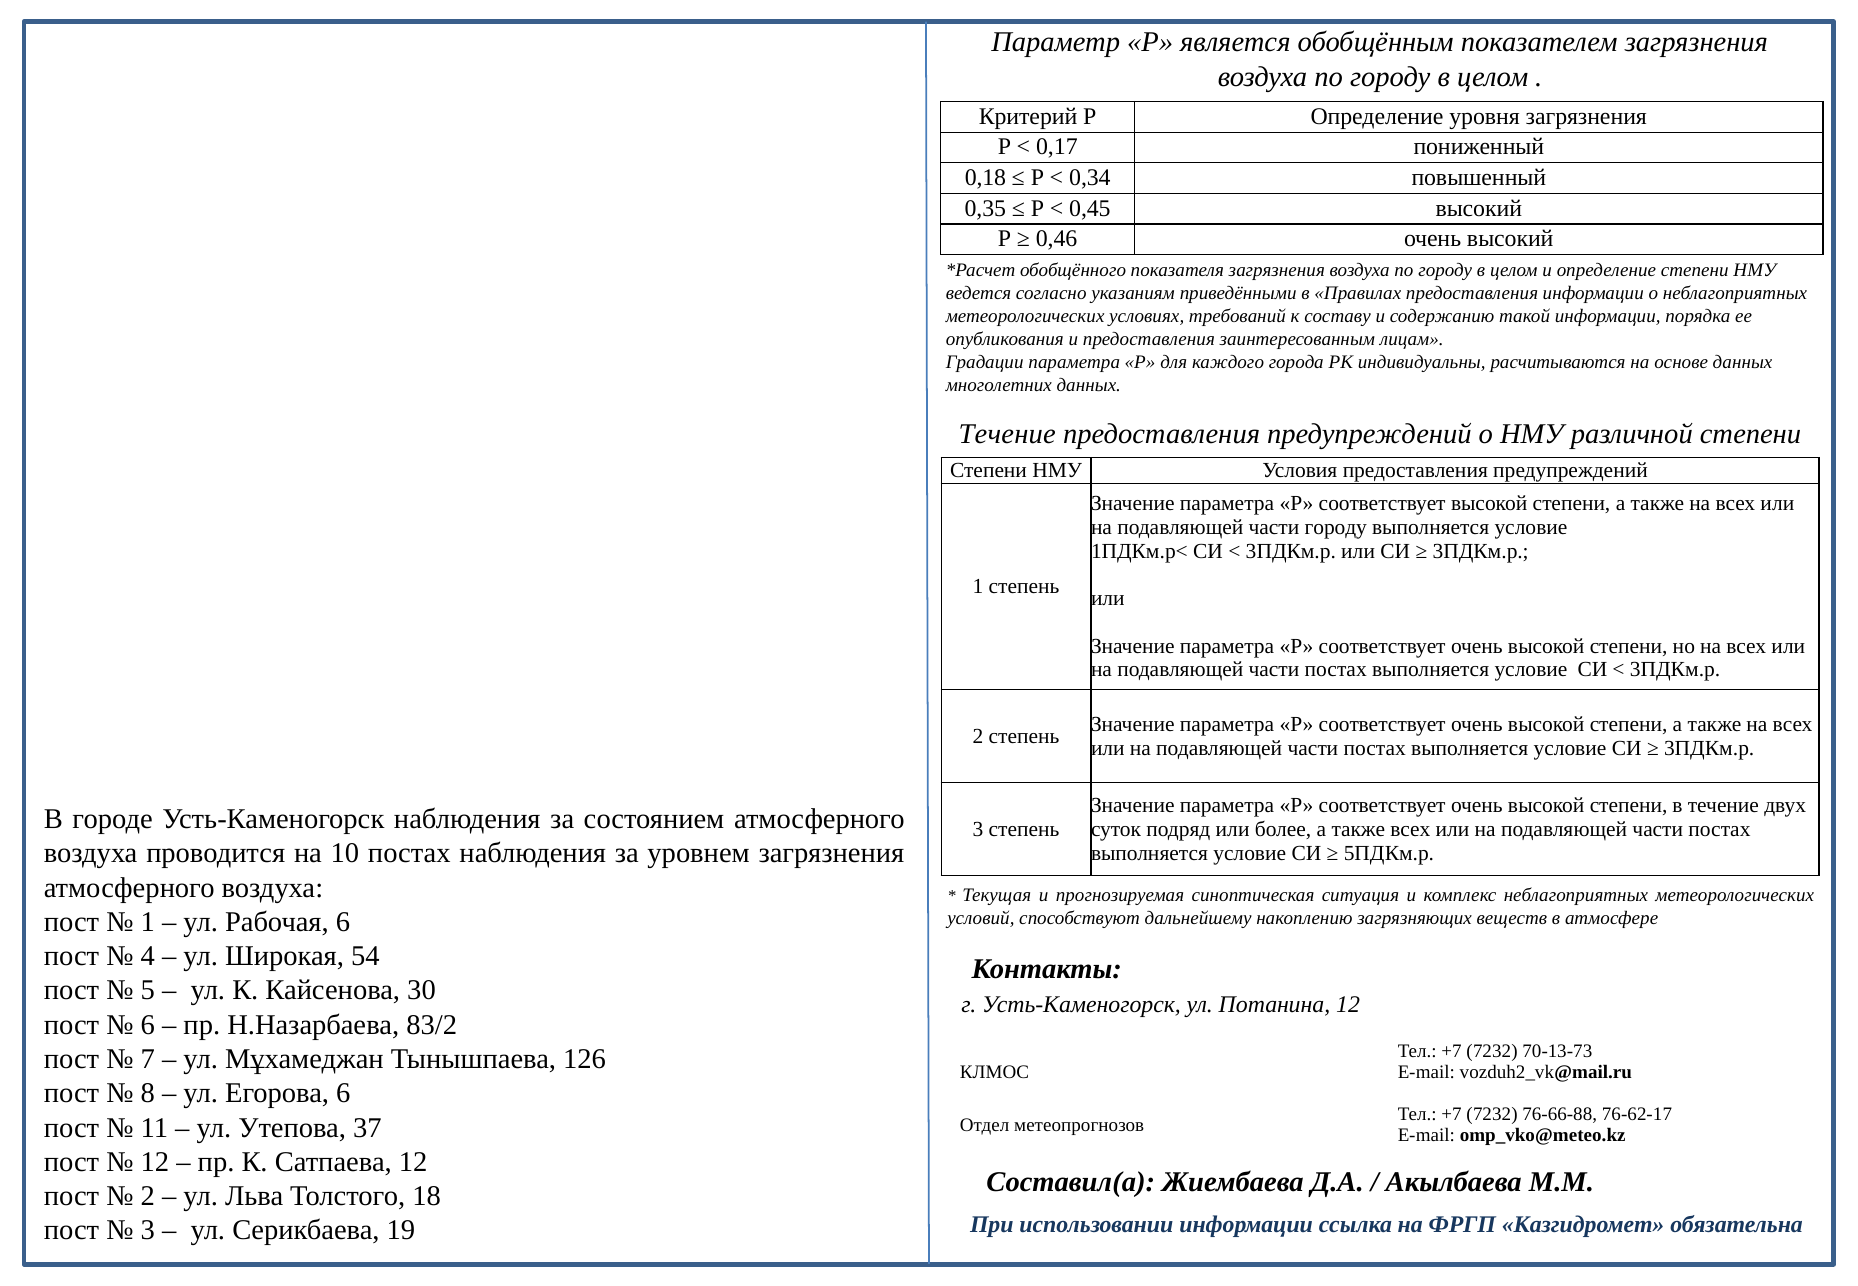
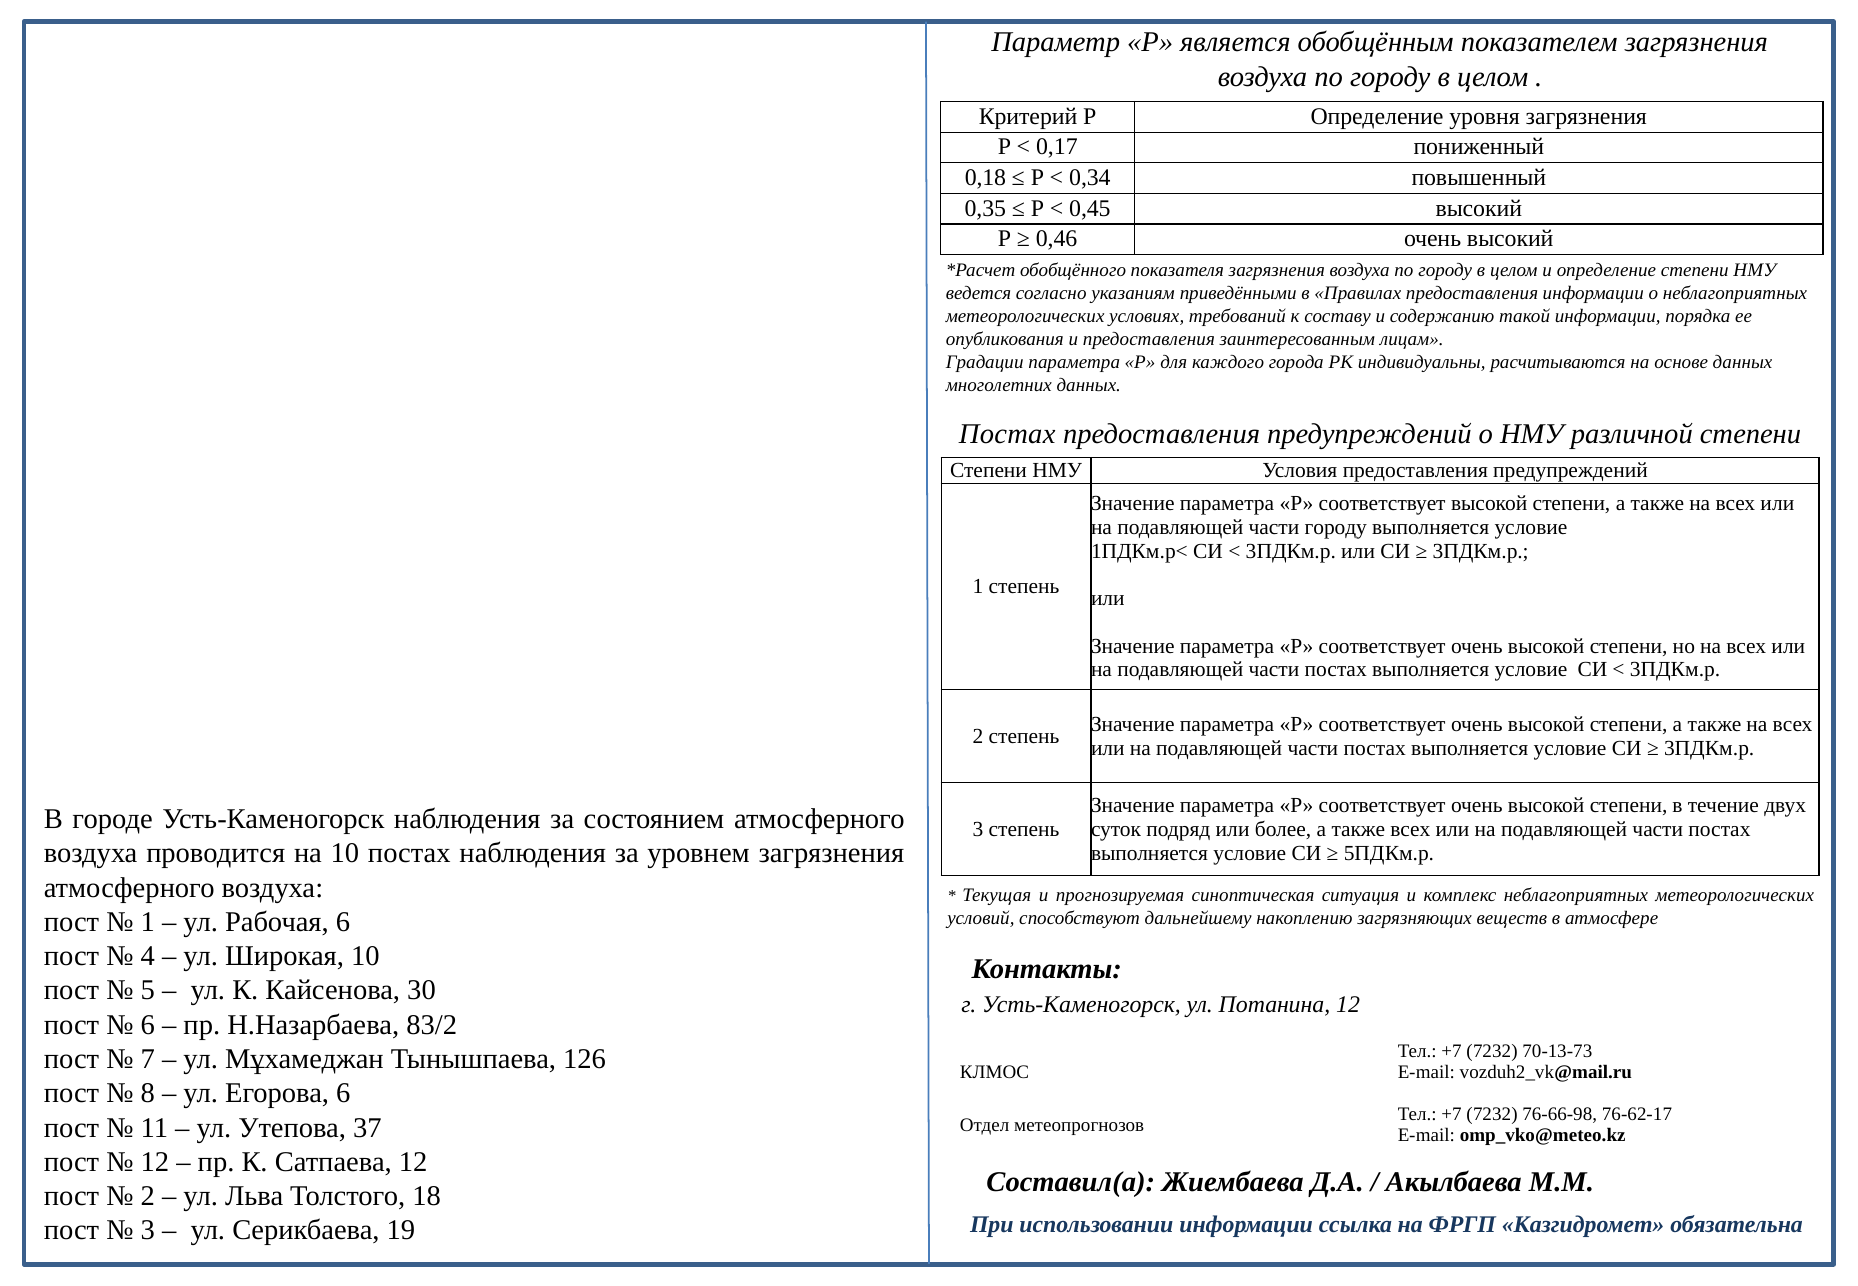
Течение: Течение -> Постах (1007, 434)
Широкая 54: 54 -> 10 (365, 956)
76-66-88: 76-66-88 -> 76-66-98 (1560, 1115)
